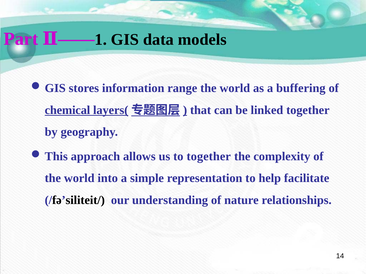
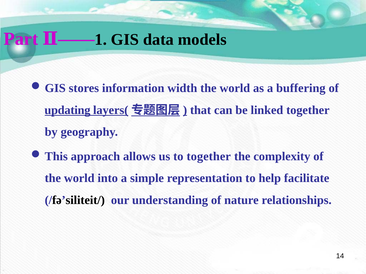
range: range -> width (182, 88)
chemical: chemical -> updating (67, 110)
